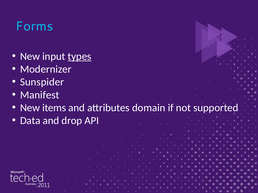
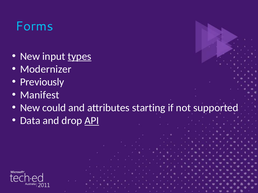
Sunspider: Sunspider -> Previously (42, 82)
items: items -> could (54, 108)
domain: domain -> starting (149, 108)
API underline: none -> present (92, 121)
